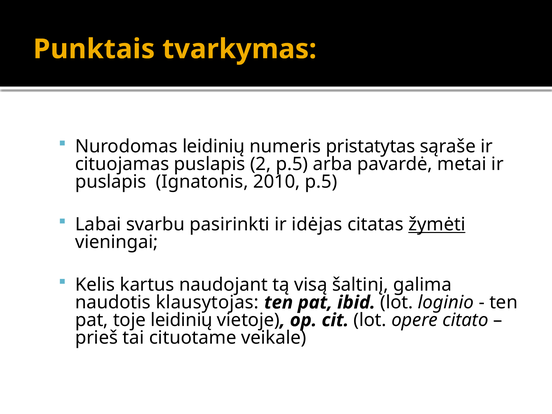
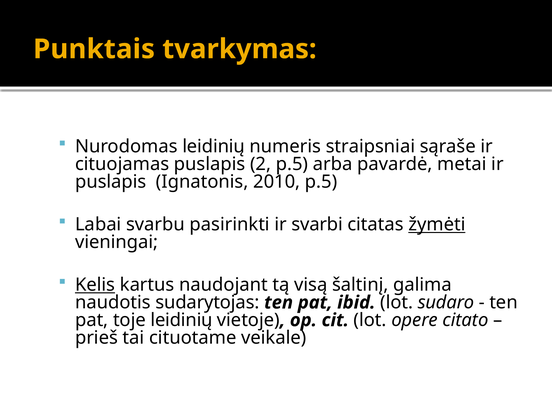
pristatytas: pristatytas -> straipsniai (370, 146)
idėjas: idėjas -> svarbi (317, 224)
Kelis underline: none -> present (95, 285)
klausytojas: klausytojas -> sudarytojas (207, 302)
loginio: loginio -> sudaro (446, 302)
